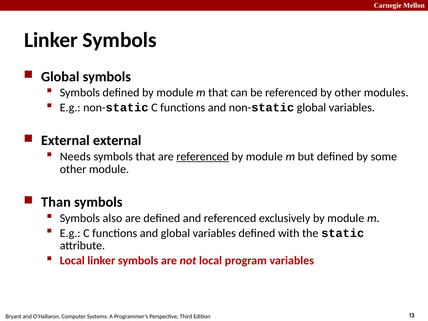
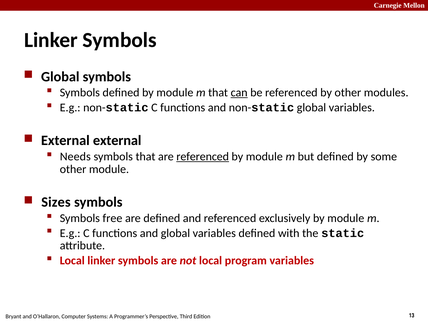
can underline: none -> present (239, 93)
Than: Than -> Sizes (56, 202)
also: also -> free (112, 218)
